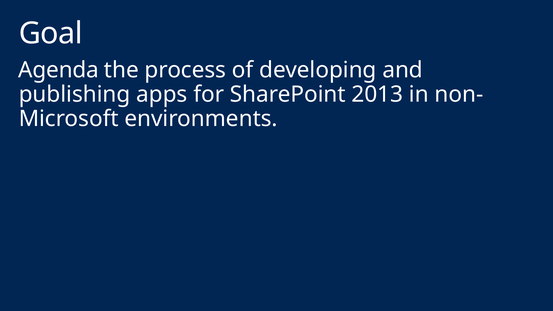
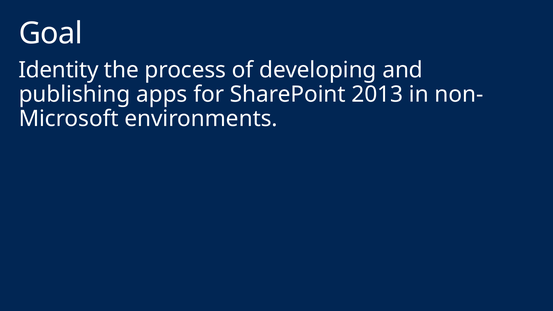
Agenda: Agenda -> Identity (59, 70)
